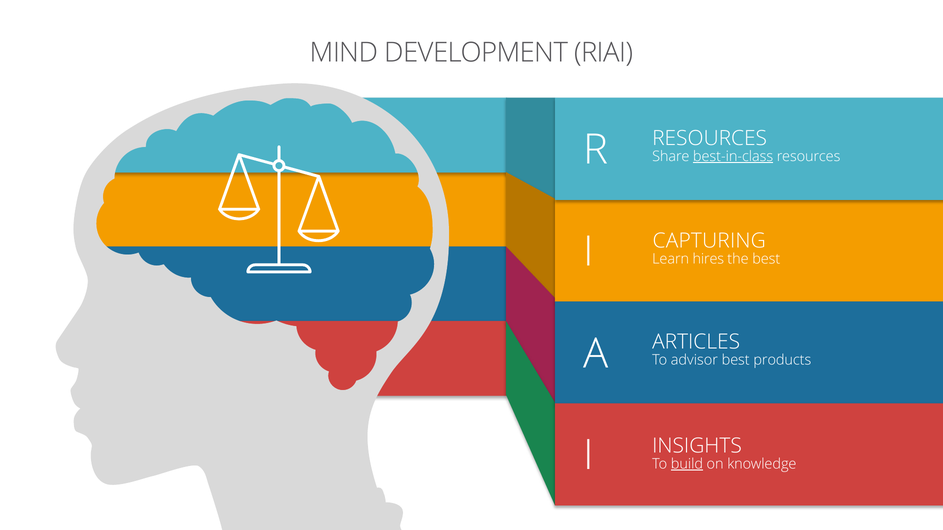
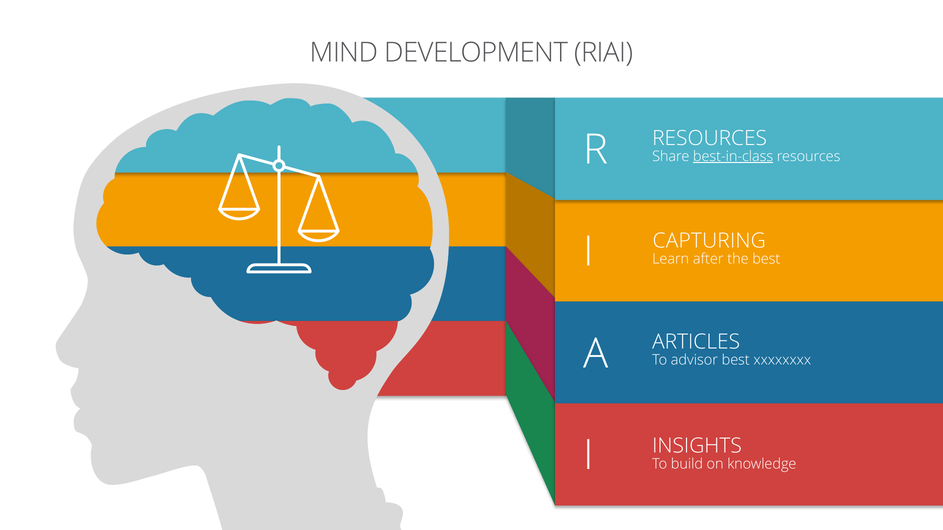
hires: hires -> after (708, 259)
products: products -> xxxxxxxx (782, 361)
build underline: present -> none (687, 464)
